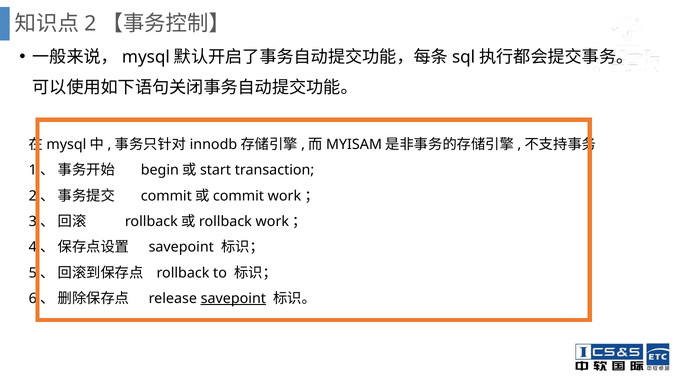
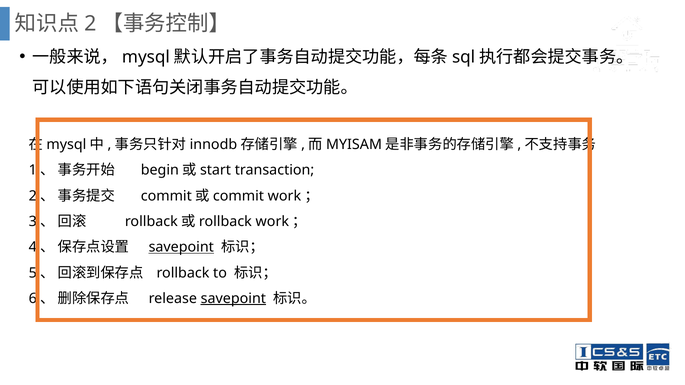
savepoint underline: none -> present (181, 247)
